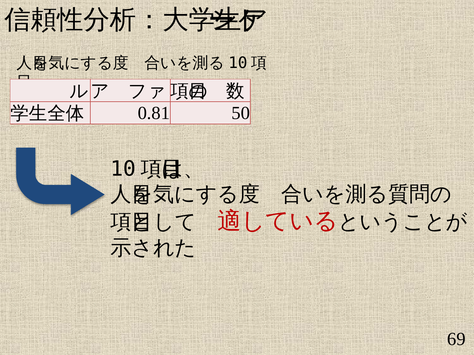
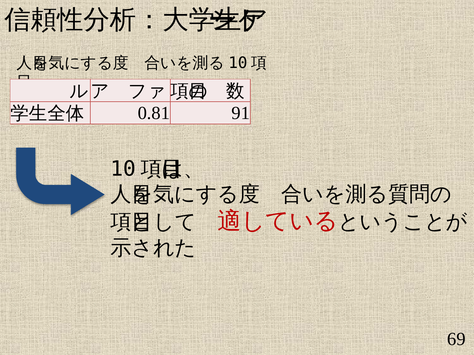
50: 50 -> 91 (241, 113)
